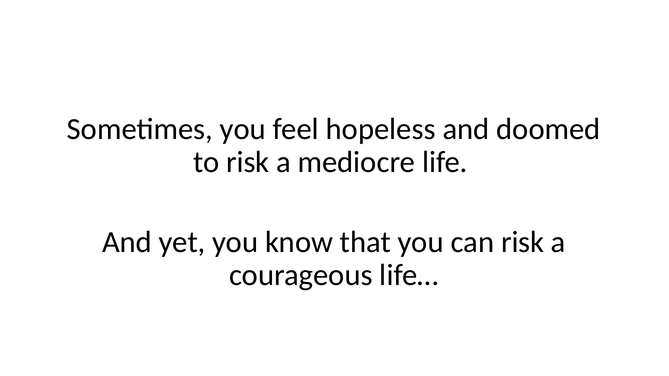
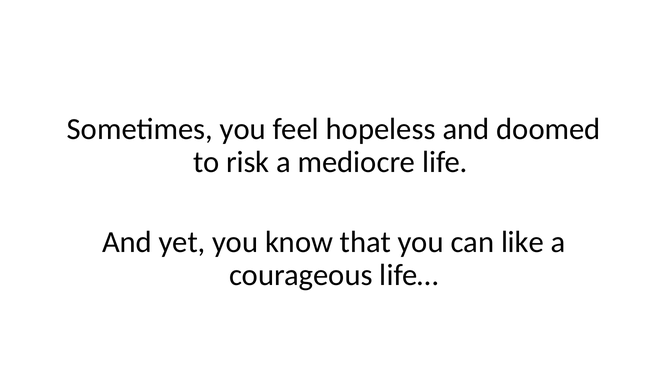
can risk: risk -> like (523, 242)
